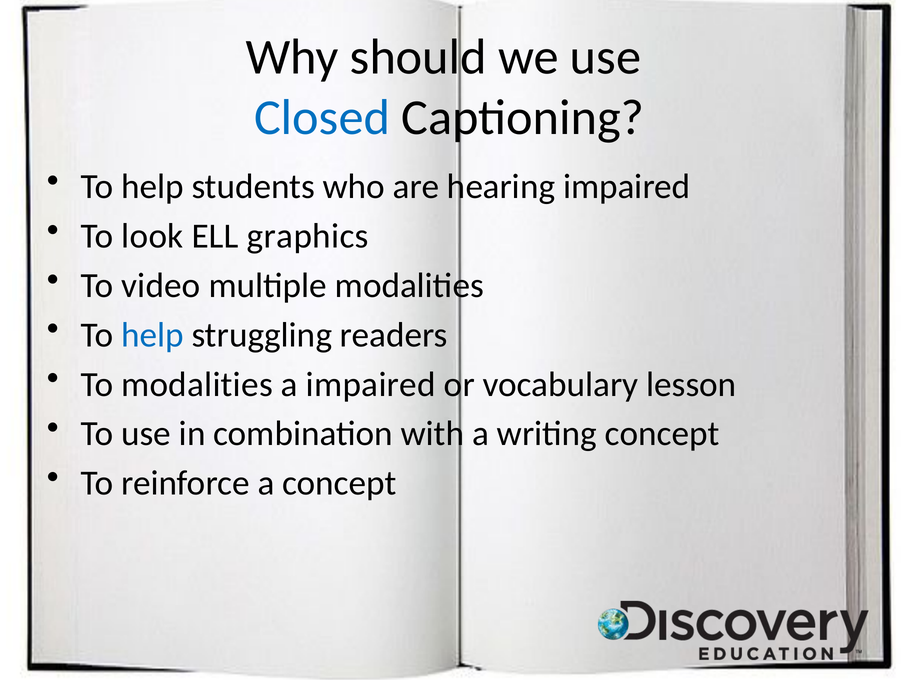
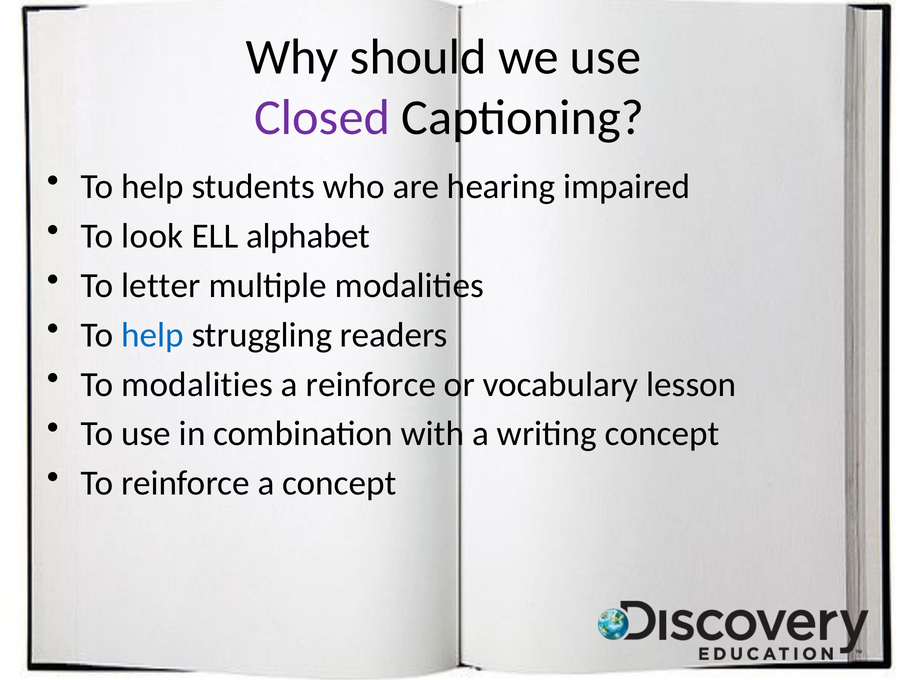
Closed colour: blue -> purple (322, 118)
graphics: graphics -> alphabet (308, 236)
video: video -> letter (161, 285)
a impaired: impaired -> reinforce (371, 384)
